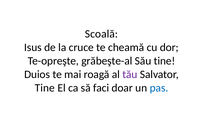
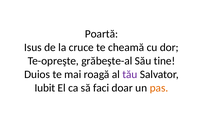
Scoală: Scoală -> Poartă (102, 34)
Tine: Tine -> Iubit (45, 88)
pas colour: blue -> orange (159, 88)
